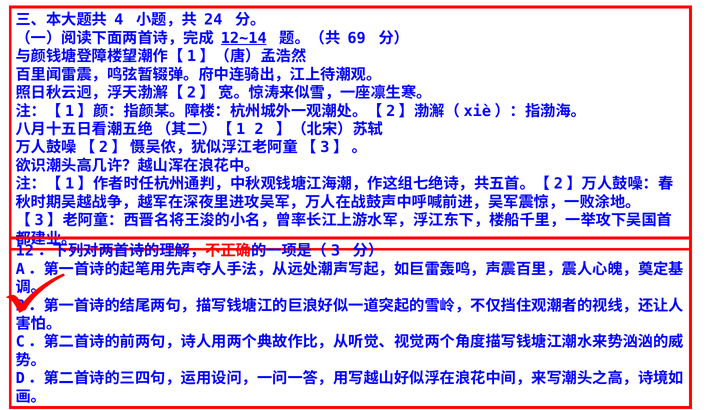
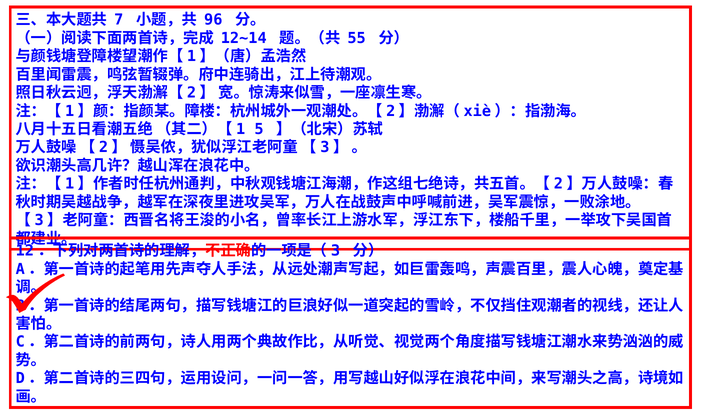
4: 4 -> 7 (119, 20)
24: 24 -> 96 (213, 20)
12~14 underline: present -> none (244, 38)
69: 69 -> 55 (357, 38)
2: 2 -> 5 (259, 129)
